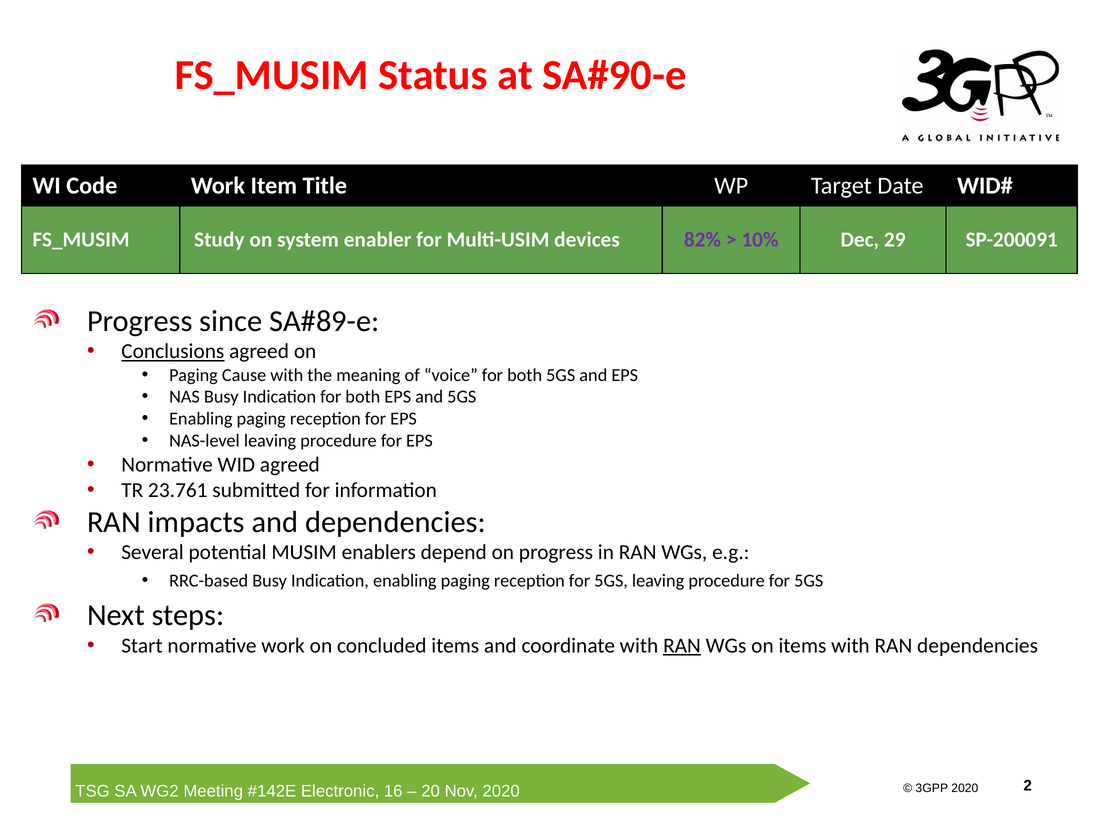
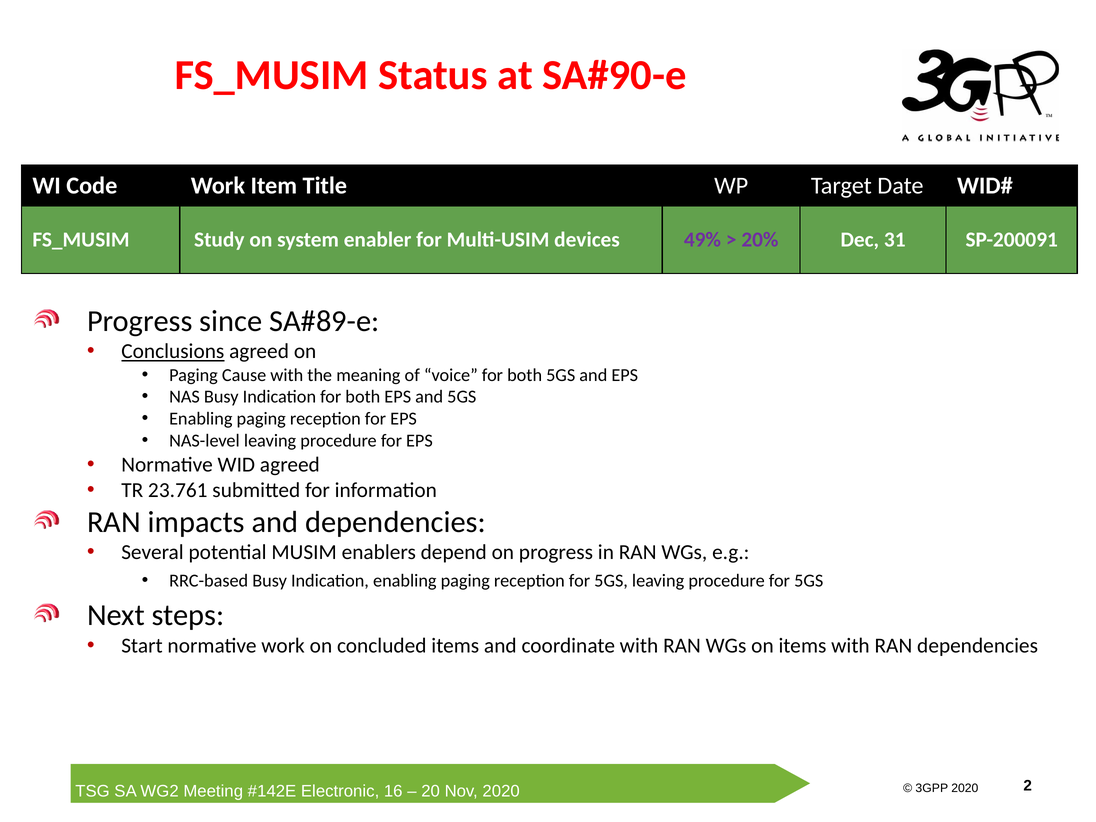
82%: 82% -> 49% (702, 240)
10%: 10% -> 20% (760, 240)
29: 29 -> 31 (895, 240)
RAN underline: present -> none (682, 646)
